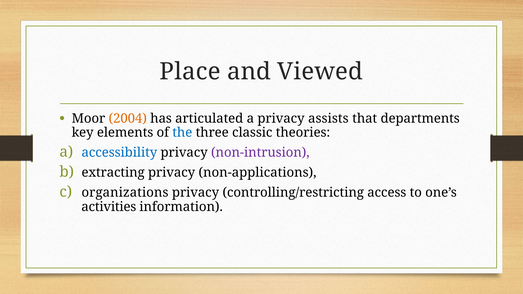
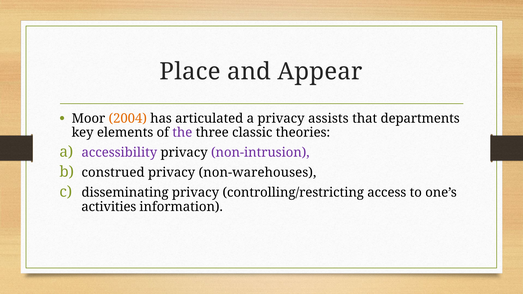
Viewed: Viewed -> Appear (320, 72)
the colour: blue -> purple (182, 133)
accessibility colour: blue -> purple (119, 153)
extracting: extracting -> construed (113, 173)
non-applications: non-applications -> non-warehouses (257, 173)
organizations: organizations -> disseminating (125, 193)
